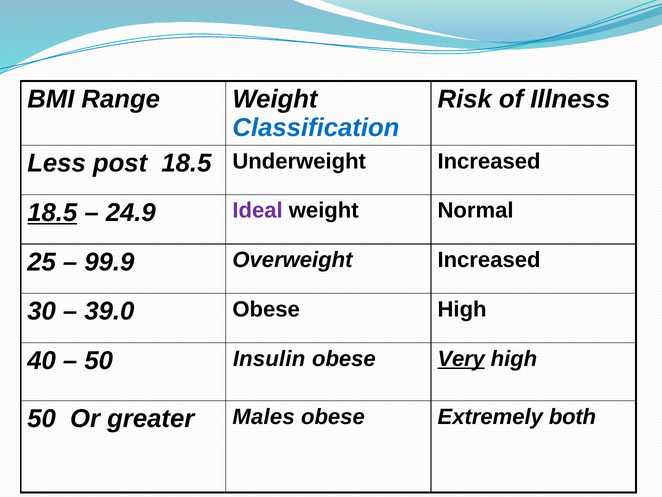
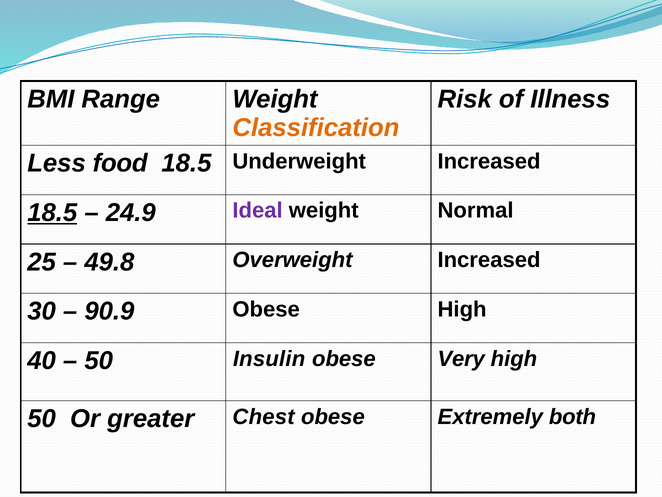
Classification colour: blue -> orange (316, 128)
post: post -> food (120, 163)
99.9: 99.9 -> 49.8 (109, 262)
39.0: 39.0 -> 90.9 (109, 311)
Very underline: present -> none (461, 358)
Males: Males -> Chest (264, 416)
